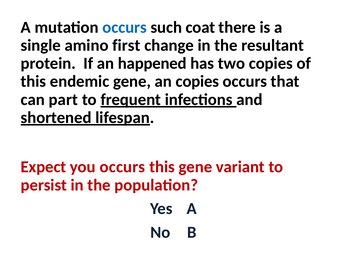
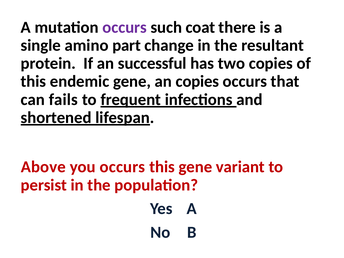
occurs colour: blue -> purple (125, 27)
first: first -> part (127, 45)
happened: happened -> successful (152, 63)
part: part -> fails (63, 100)
Expect: Expect -> Above (43, 167)
